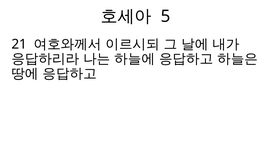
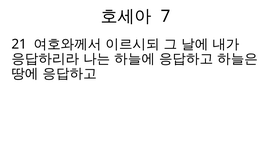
5: 5 -> 7 (165, 16)
